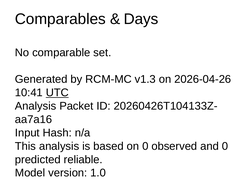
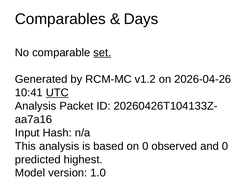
set underline: none -> present (102, 52)
v1.3: v1.3 -> v1.2 (145, 79)
reliable: reliable -> highest (83, 159)
